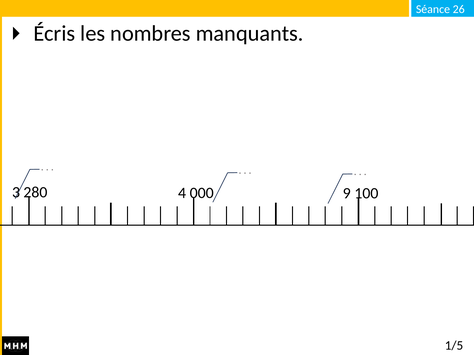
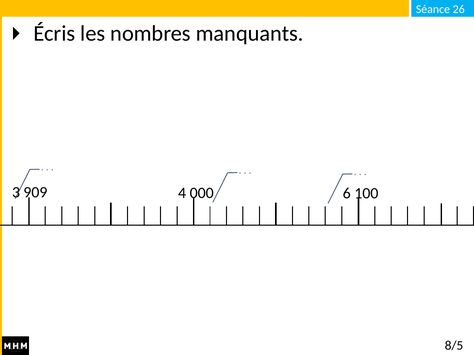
280: 280 -> 909 (36, 193)
9: 9 -> 6 (347, 193)
1/5: 1/5 -> 8/5 (454, 346)
